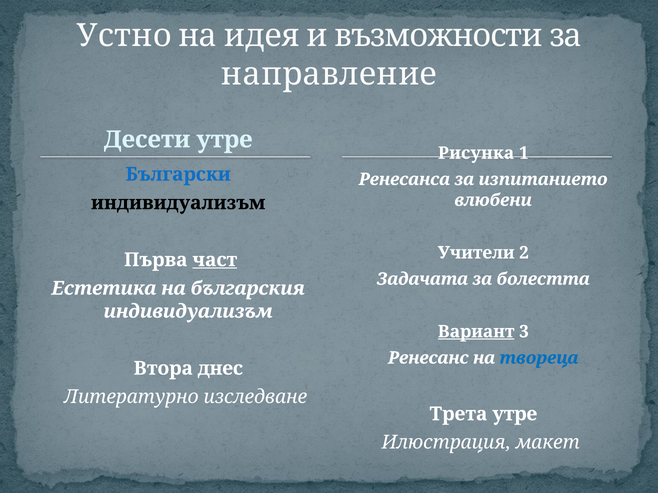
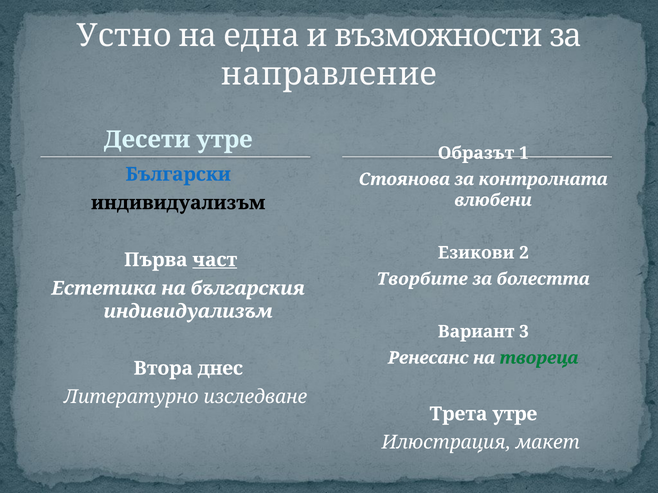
идея: идея -> една (262, 36)
Рисунка: Рисунка -> Образът (476, 153)
Ренесанса: Ренесанса -> Стоянова (404, 180)
изпитанието: изпитанието -> контролната (543, 180)
Учители: Учители -> Езикови (476, 253)
Задачата: Задачата -> Творбите (422, 279)
Вариант underline: present -> none (476, 332)
твореца colour: blue -> green (539, 358)
